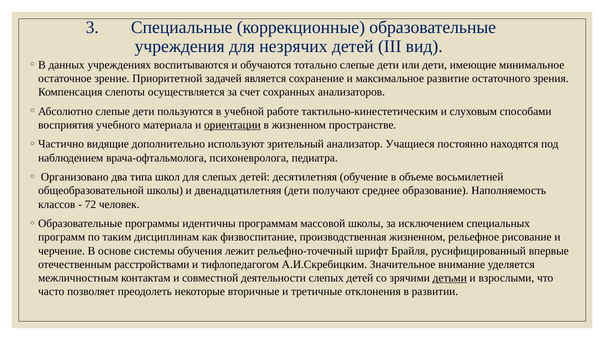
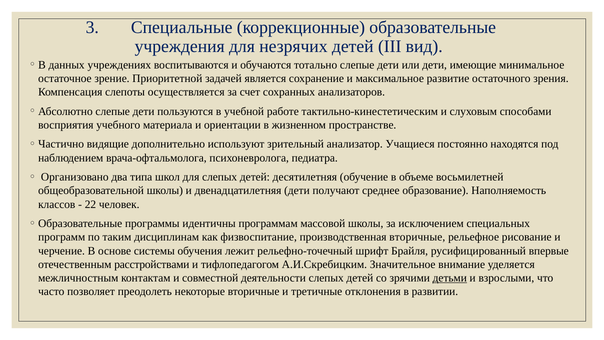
ориентации underline: present -> none (232, 125)
72: 72 -> 22 (90, 204)
производственная жизненном: жизненном -> вторичные (417, 237)
